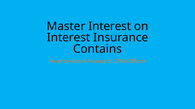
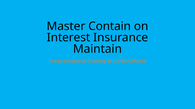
Master Interest: Interest -> Contain (110, 26)
Contains: Contains -> Maintain (97, 49)
